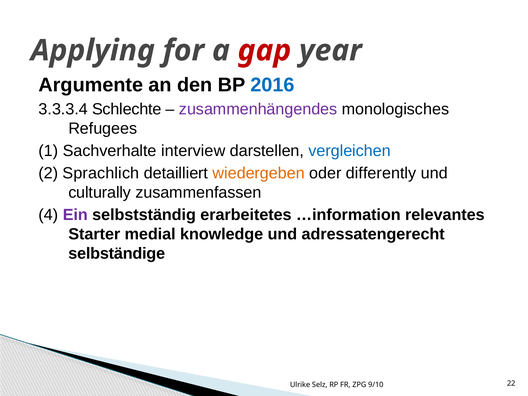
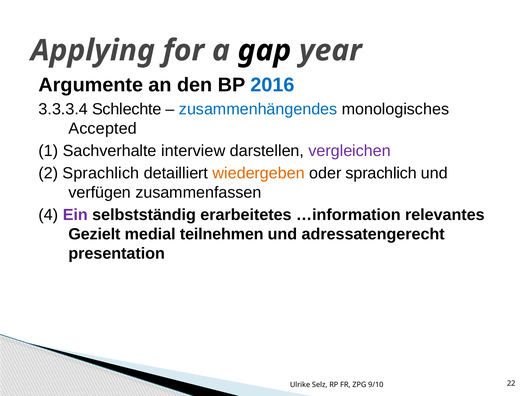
gap colour: red -> black (264, 50)
zusammenhängendes colour: purple -> blue (258, 109)
Refugees: Refugees -> Accepted (103, 129)
vergleichen colour: blue -> purple (350, 151)
oder differently: differently -> sprachlich (381, 173)
culturally: culturally -> verfügen (100, 193)
Starter: Starter -> Gezielt (94, 234)
knowledge: knowledge -> teilnehmen (222, 234)
selbständige: selbständige -> presentation (117, 254)
